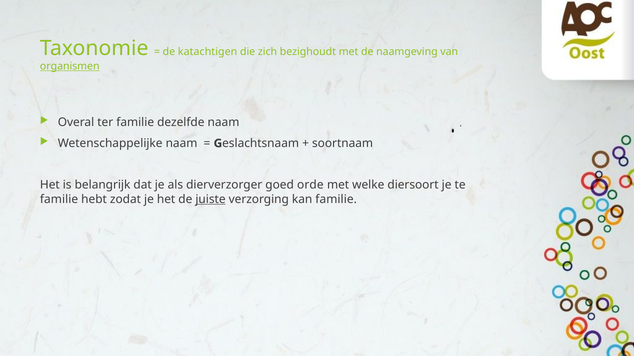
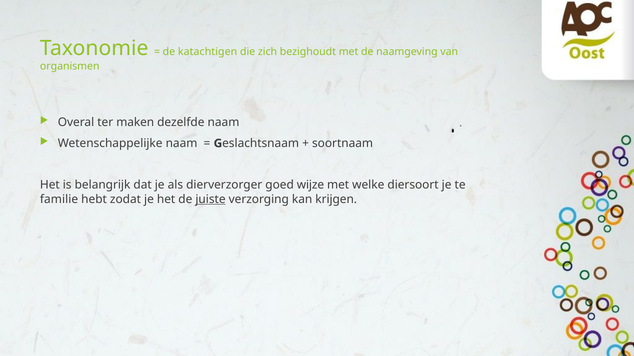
organismen underline: present -> none (70, 67)
ter familie: familie -> maken (135, 123)
orde: orde -> wijze (310, 185)
kan familie: familie -> krijgen (336, 200)
